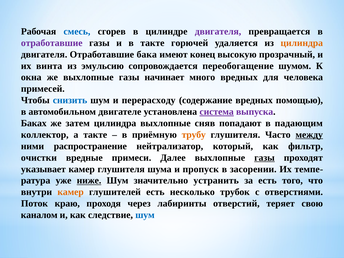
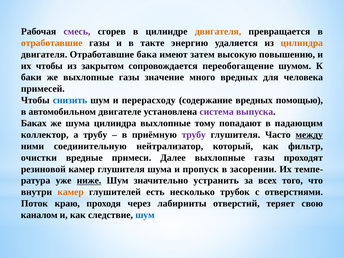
смесь colour: blue -> purple (77, 31)
двигателя colour: purple -> orange (218, 31)
отработавшие colour: purple -> orange (52, 43)
горючей: горючей -> энергию (190, 43)
конец: конец -> затем (202, 54)
прозрачный: прозрачный -> повышению (287, 54)
их винта: винта -> чтобы (49, 66)
эмульсию: эмульсию -> закрытом (103, 66)
окна: окна -> баки (31, 77)
начинает: начинает -> значение (164, 77)
система underline: present -> none (217, 112)
же затем: затем -> шума (78, 123)
сняв: сняв -> тому (205, 123)
а такте: такте -> трубу (95, 135)
трубу colour: orange -> purple (194, 135)
распространение: распространение -> соединительную (90, 146)
газы underline: present -> none (264, 158)
указывает: указывает -> резиновой (43, 169)
за есть: есть -> всех (268, 181)
